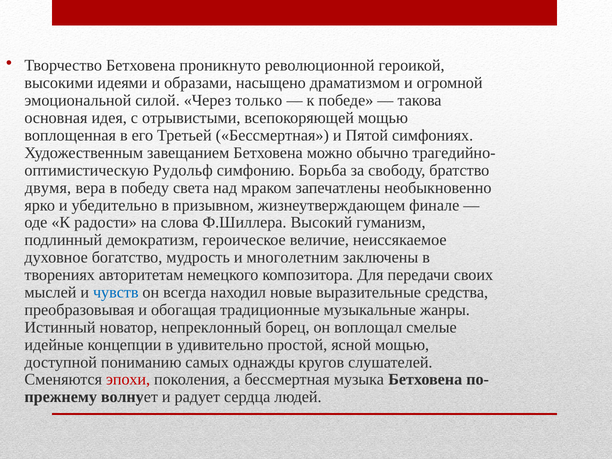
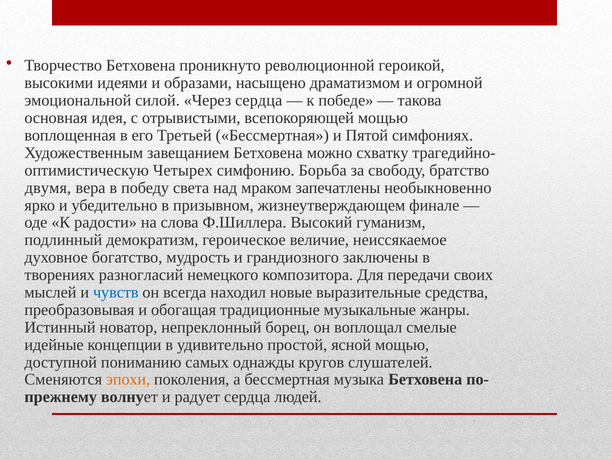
Через только: только -> сердца (259, 101)
обычно: обычно -> схватку (382, 153)
Рудольф: Рудольф -> Четырех (183, 170)
многолетним: многолетним -> грандиозного (293, 258)
авторитетам: авторитетам -> разногласий (141, 275)
эпохи colour: red -> orange (128, 380)
